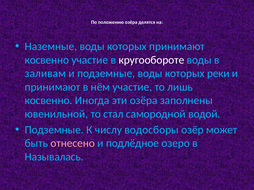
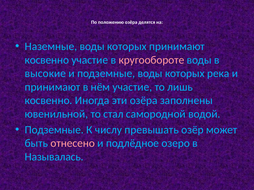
кругообороте colour: white -> pink (151, 60)
заливам: заливам -> высокие (45, 74)
реки: реки -> река (218, 74)
водосборы: водосборы -> превышать (152, 130)
